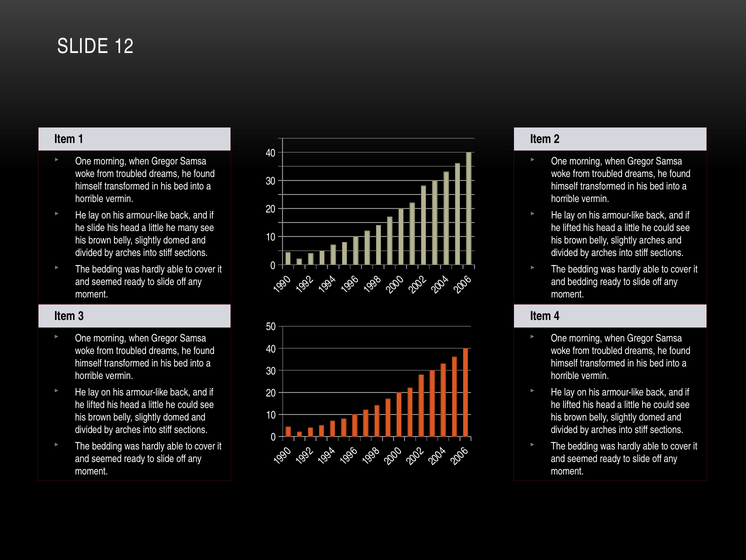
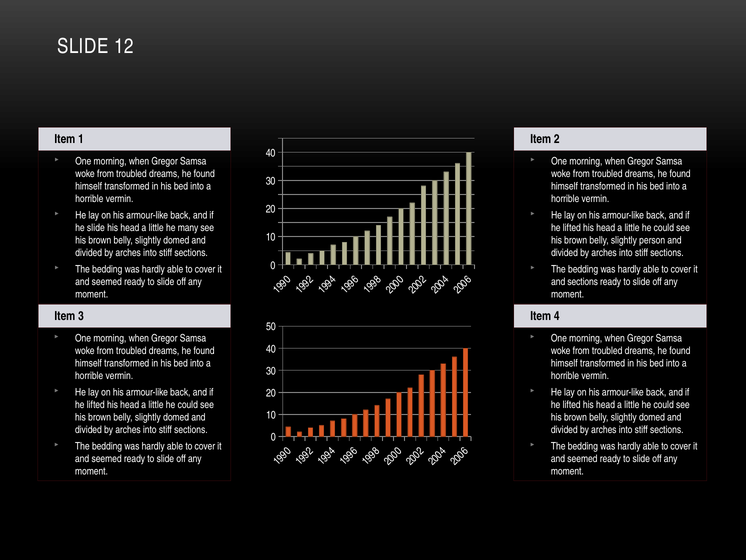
slightly arches: arches -> person (652, 240)
and bedding: bedding -> sections (583, 281)
